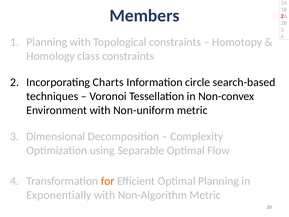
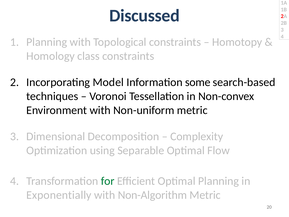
Members: Members -> Discussed (145, 16)
Charts: Charts -> Model (108, 82)
circle: circle -> some (198, 82)
for colour: orange -> green (108, 181)
